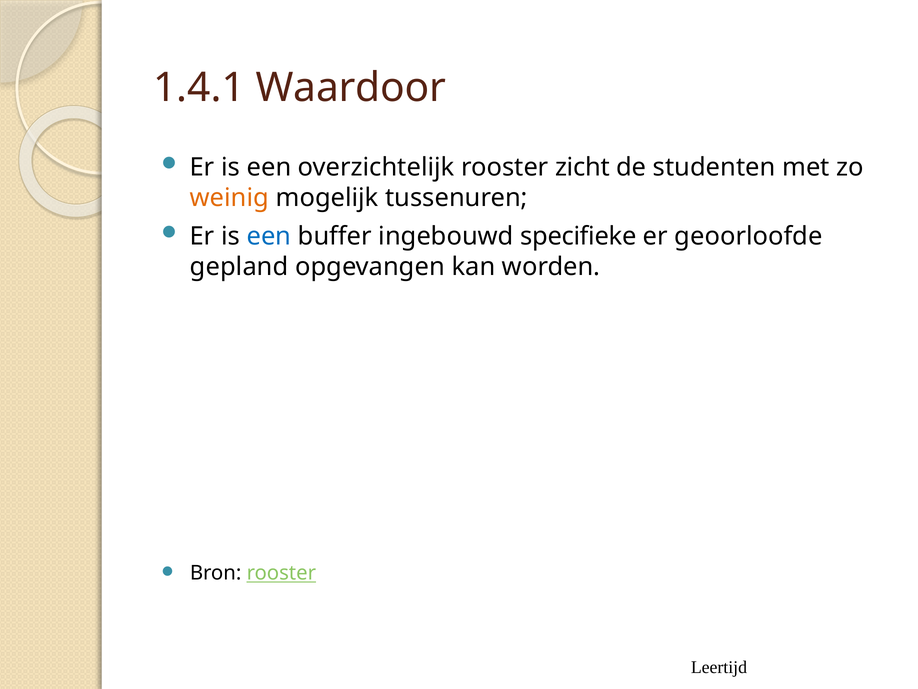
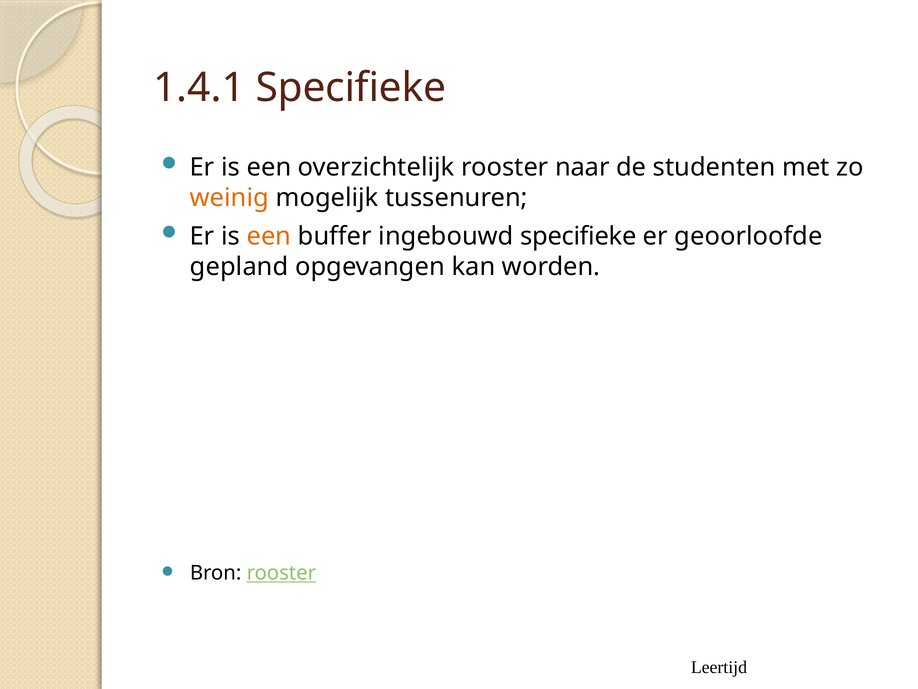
1.4.1 Waardoor: Waardoor -> Specifieke (351, 88)
zicht: zicht -> naar (582, 167)
een colour: blue -> orange (269, 236)
